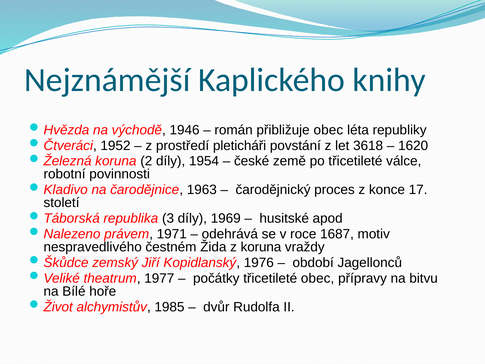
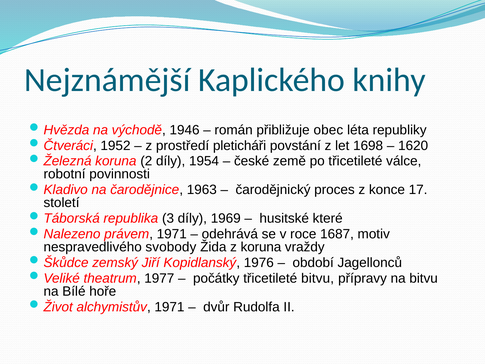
3618: 3618 -> 1698 (368, 145)
apod: apod -> které (328, 218)
čestném: čestném -> svobody (171, 247)
třicetileté obec: obec -> bitvu (318, 278)
alchymistův 1985: 1985 -> 1971 (169, 307)
